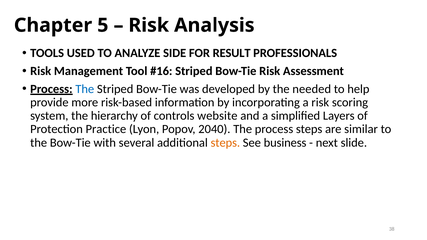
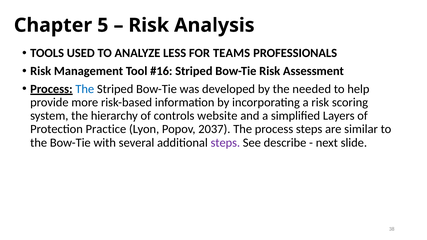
SIDE: SIDE -> LESS (175, 53)
RESULT: RESULT -> TEAMS (232, 53)
2040: 2040 -> 2037 (214, 129)
steps colour: orange -> purple (225, 143)
business: business -> describe (285, 143)
